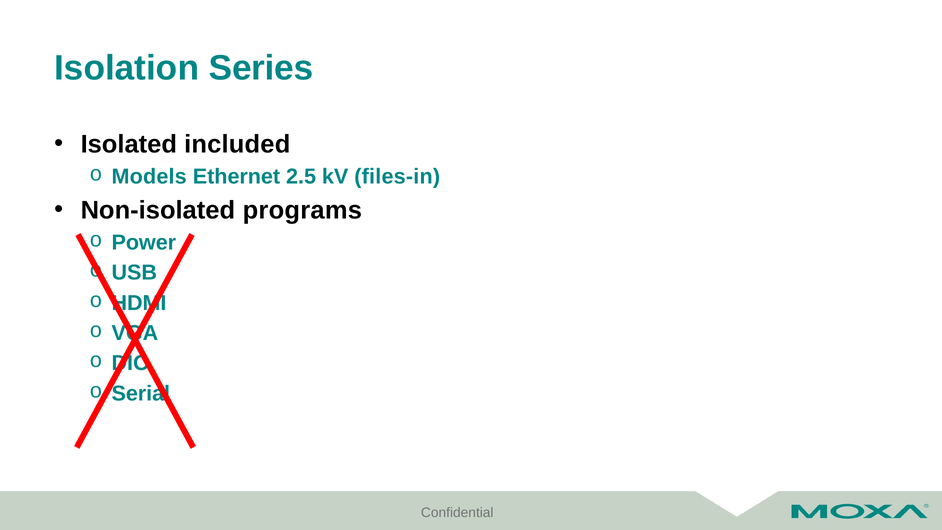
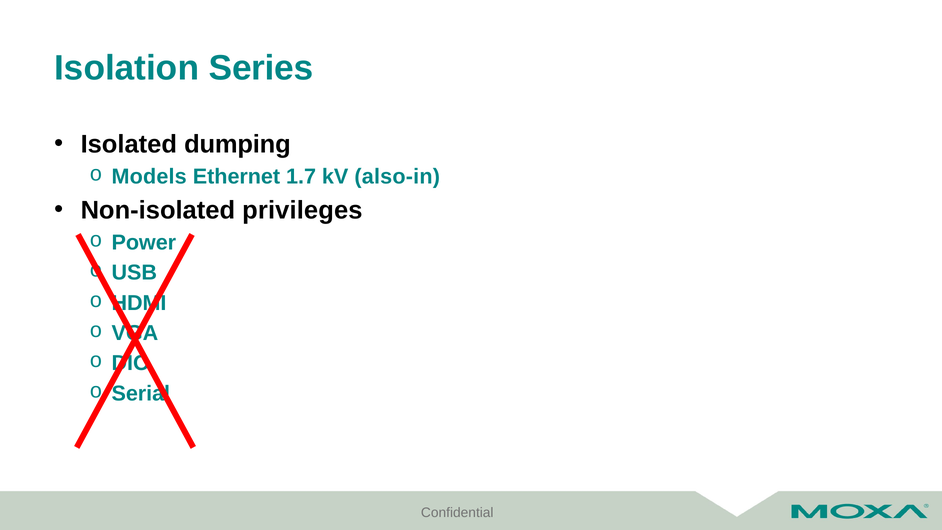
included: included -> dumping (237, 144)
2.5: 2.5 -> 1.7 (301, 177)
files-in: files-in -> also-in (397, 177)
programs: programs -> privileges (302, 210)
